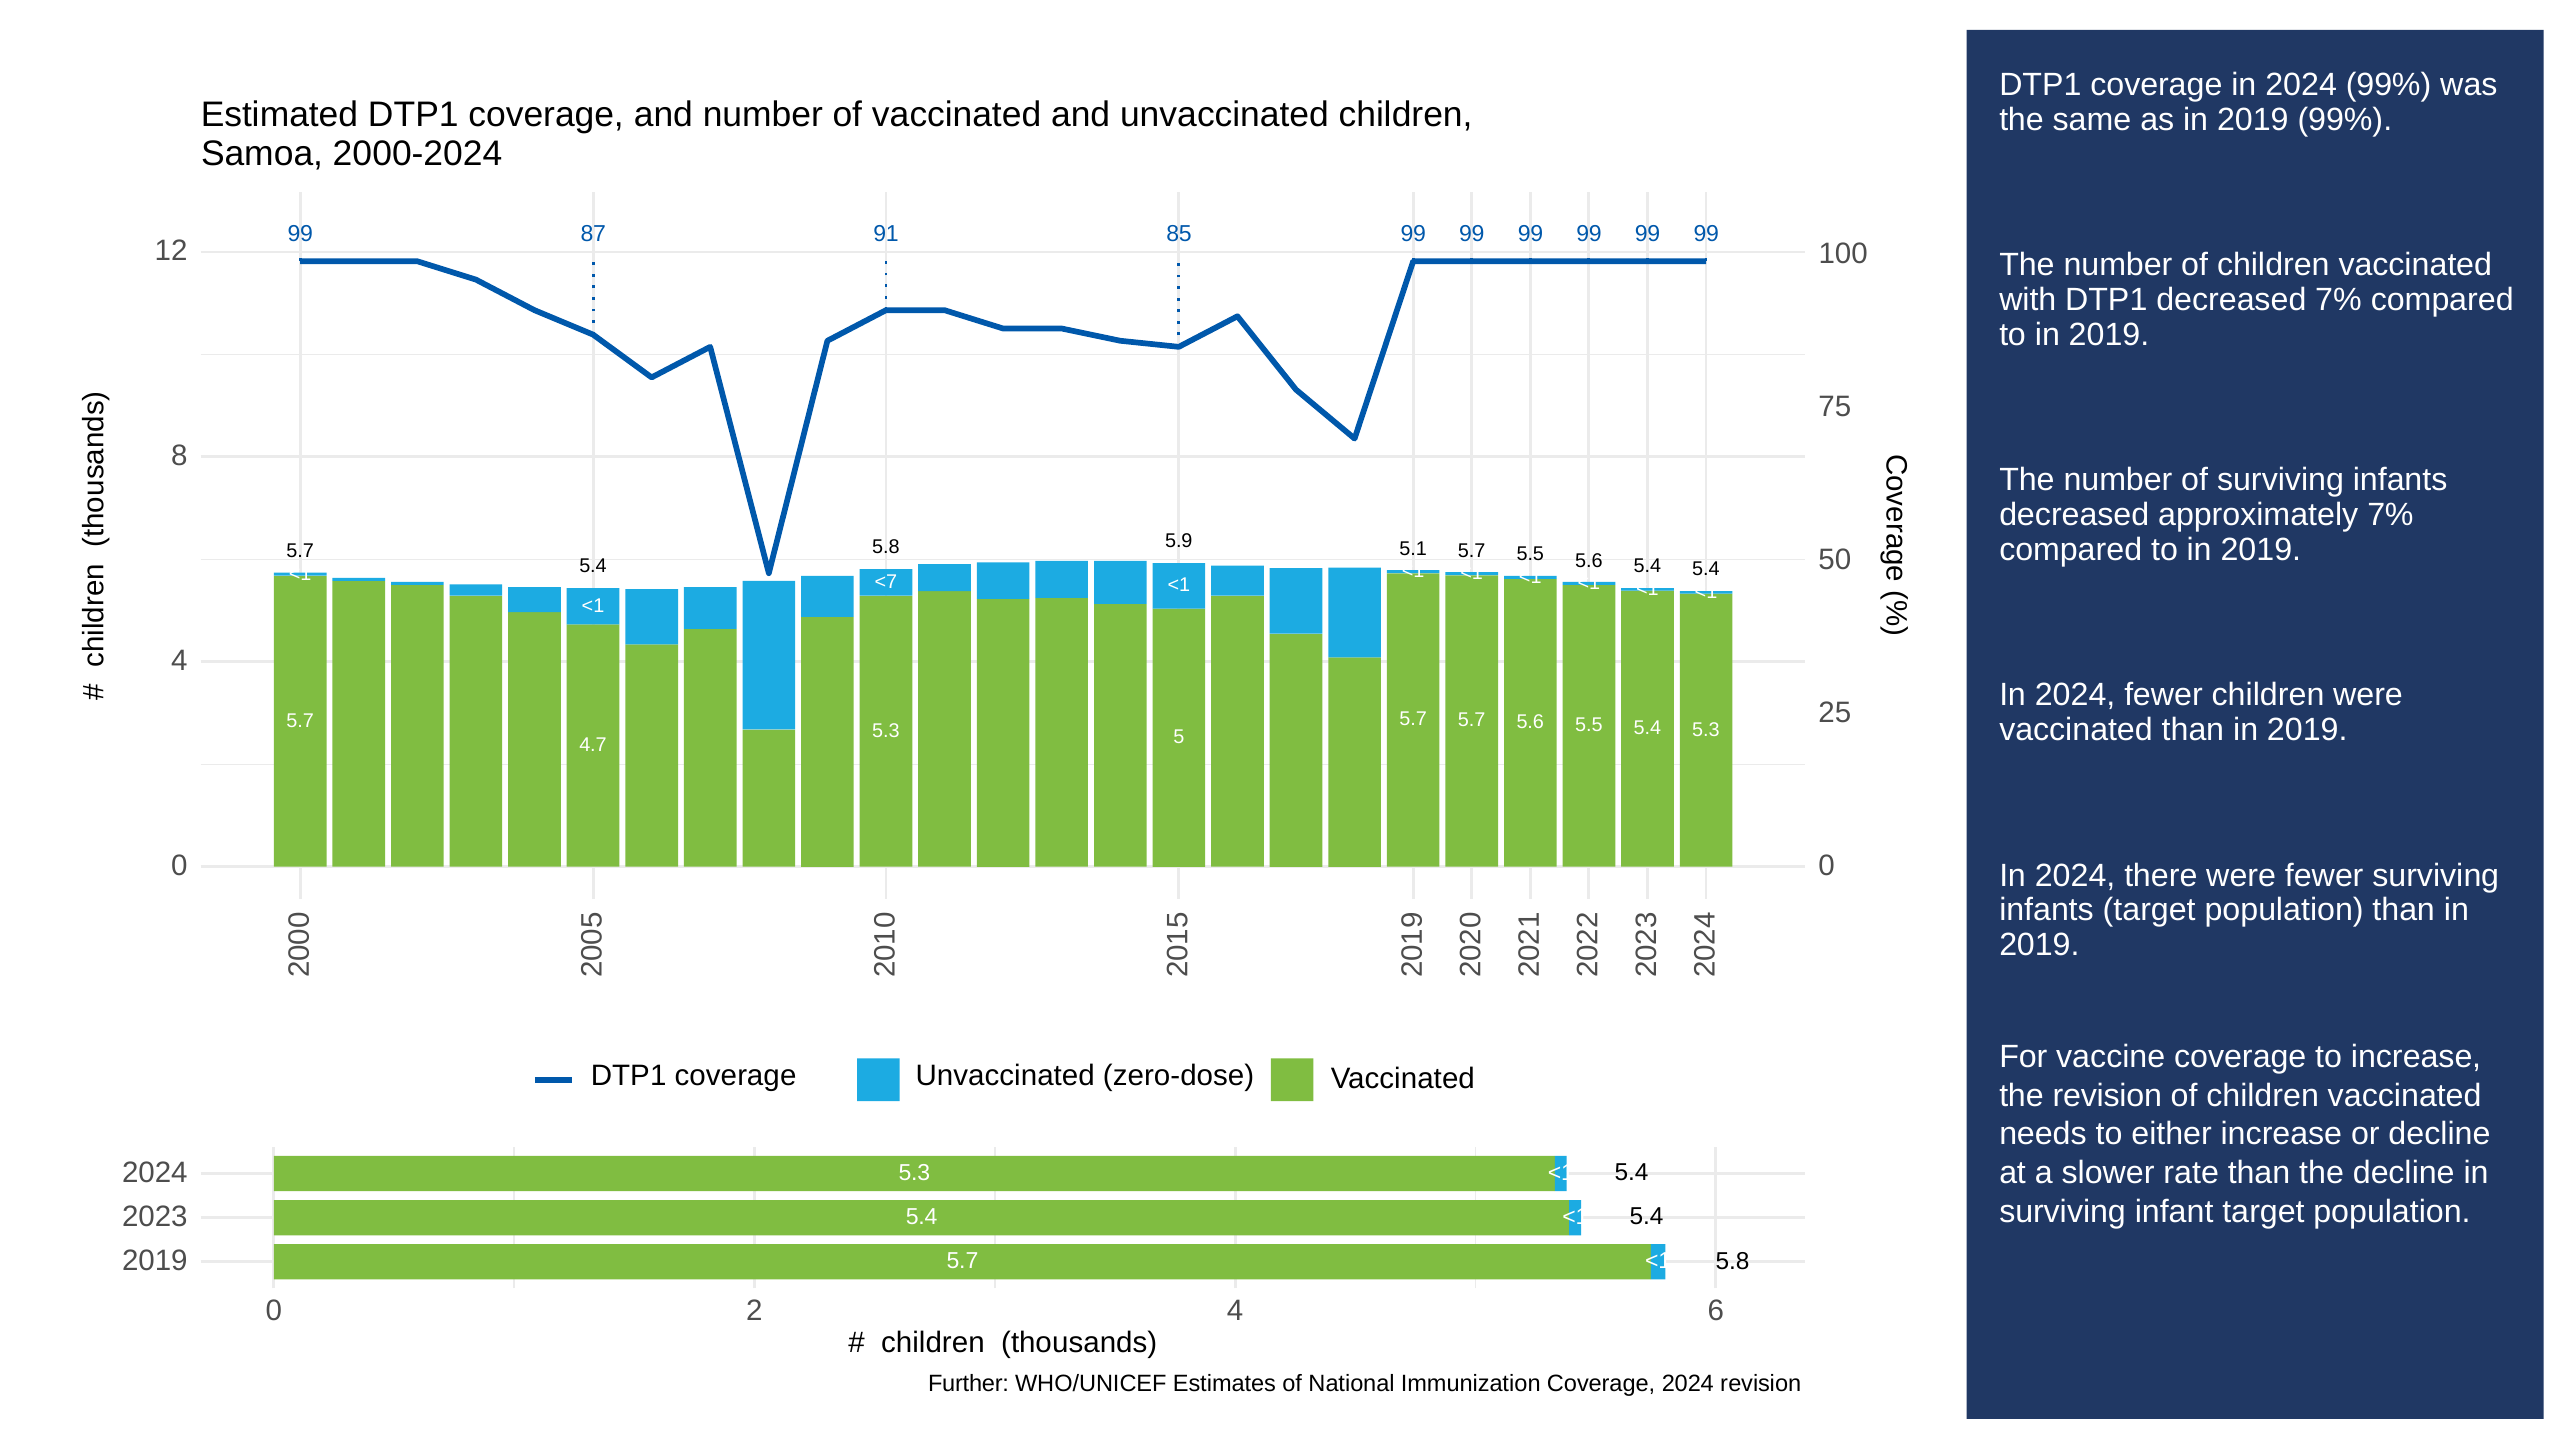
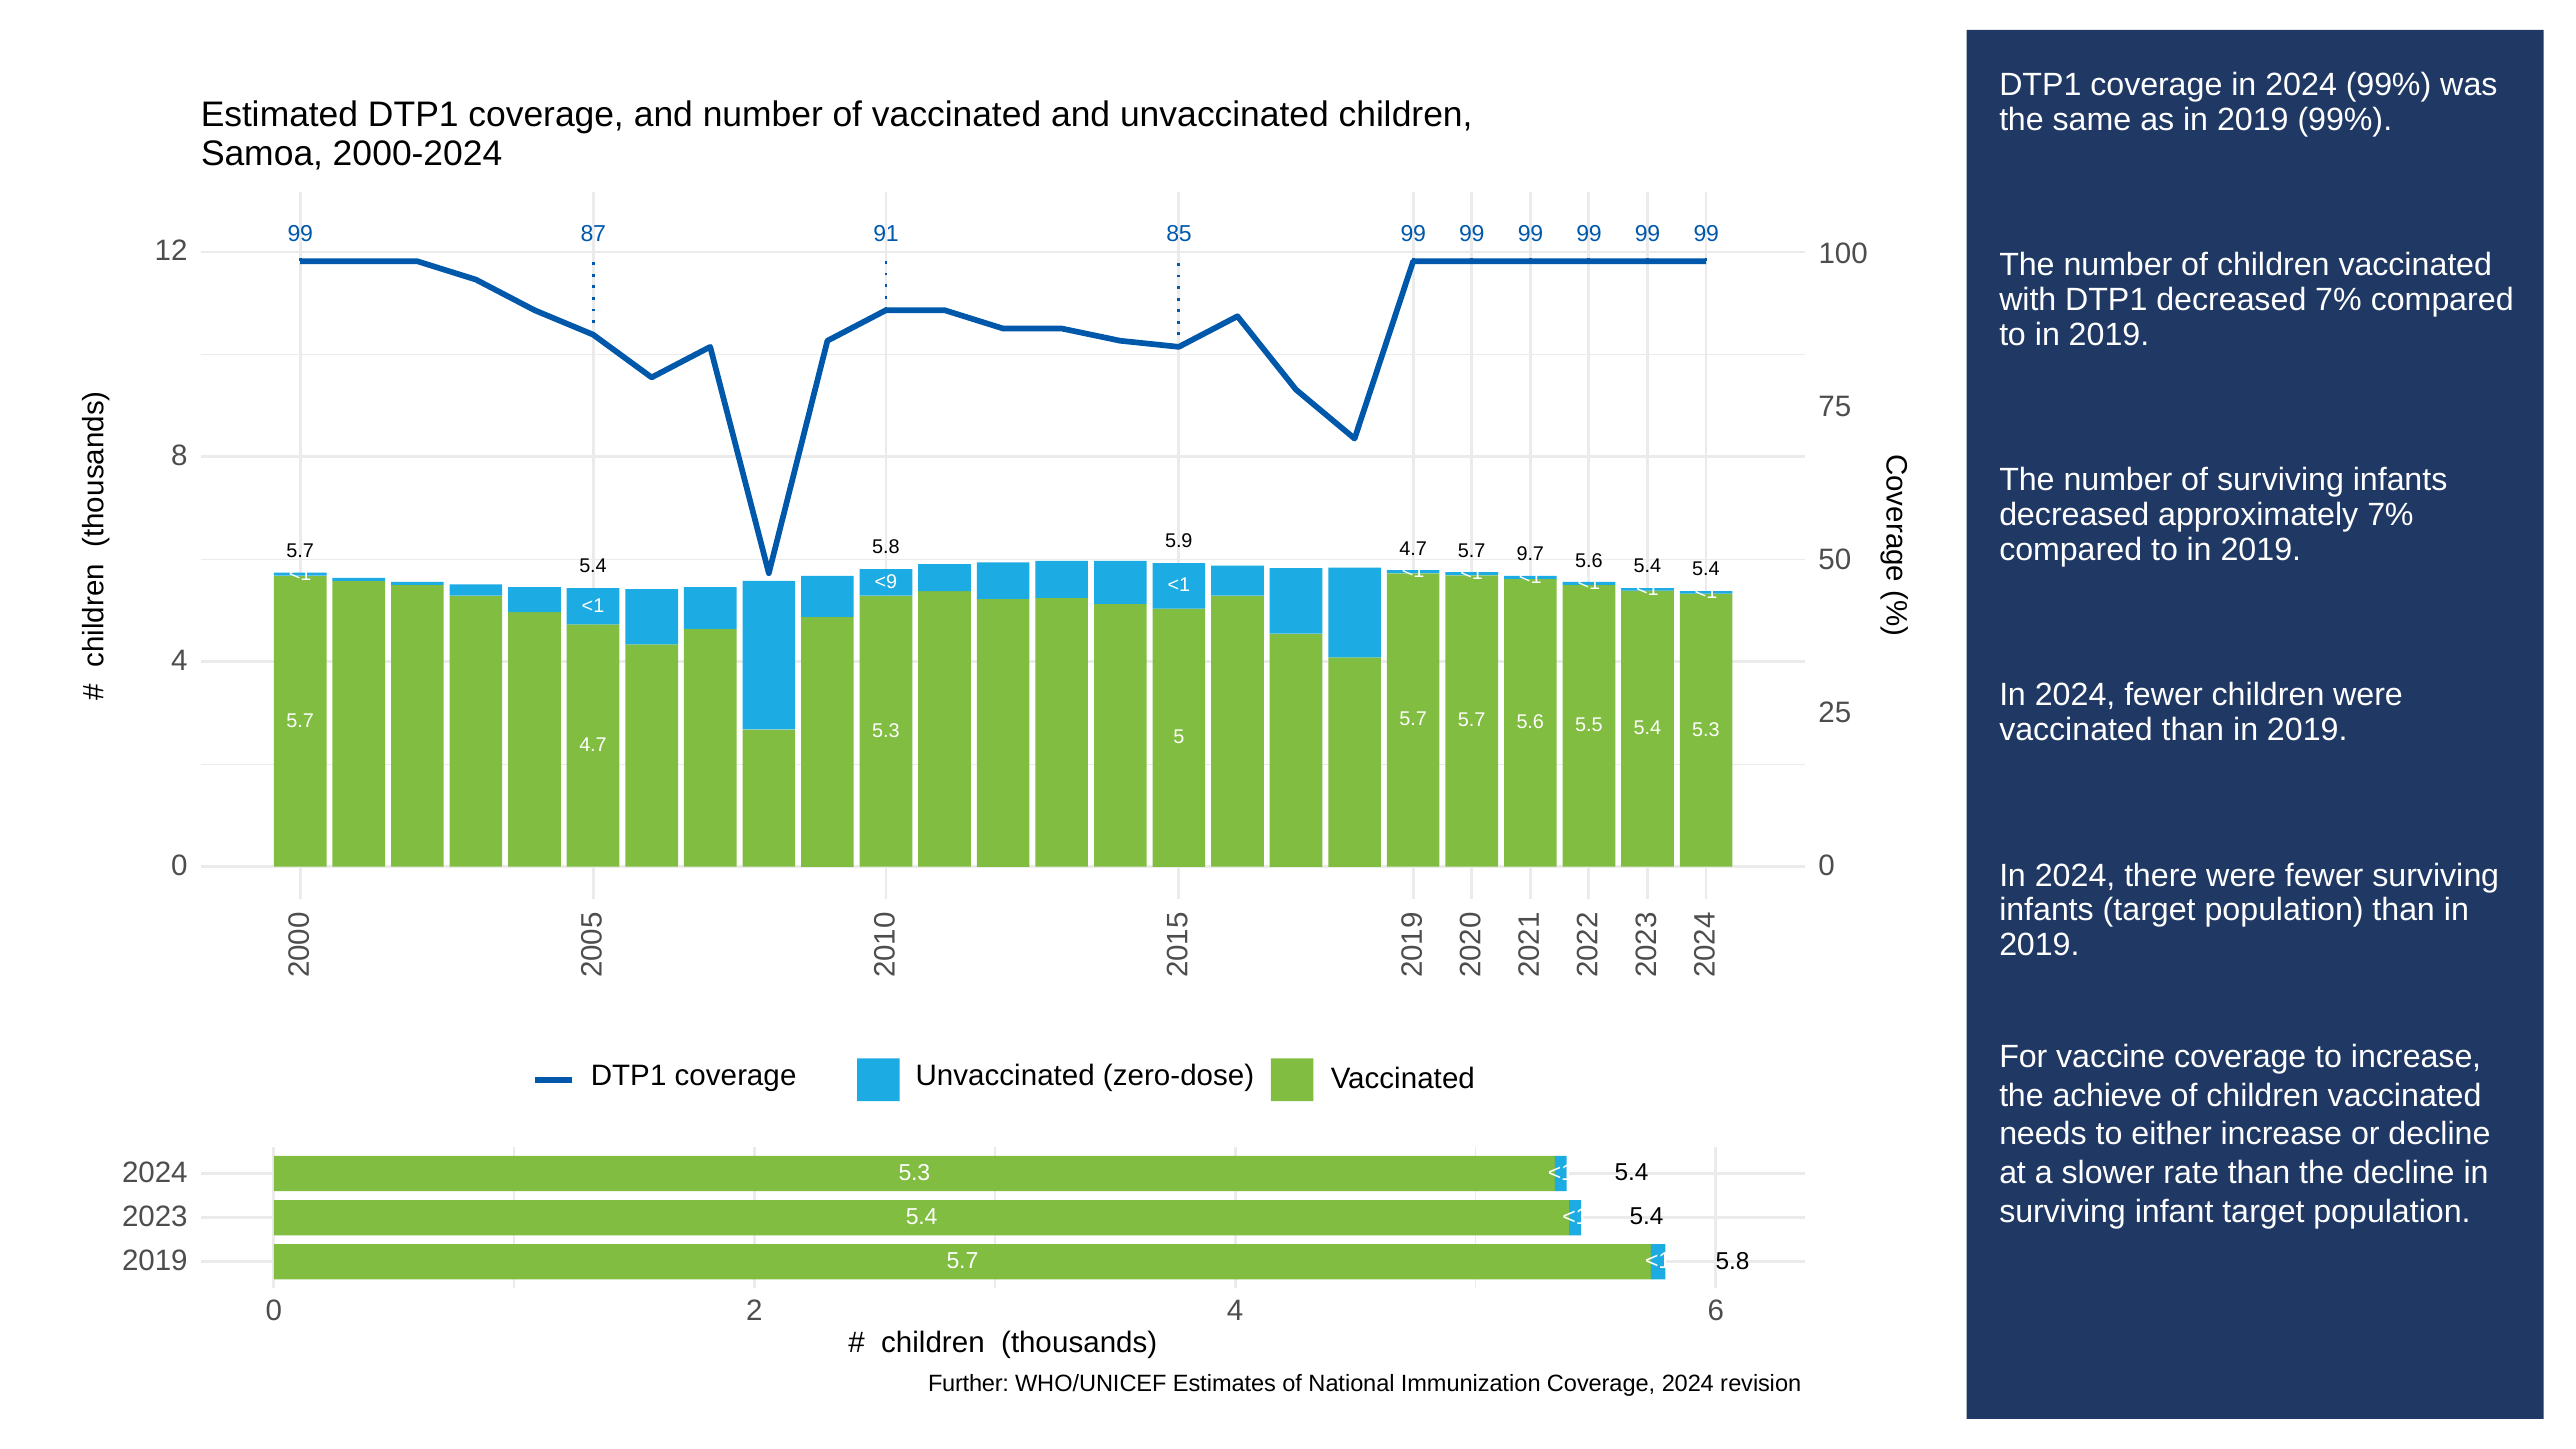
5.9 5.1: 5.1 -> 4.7 (1413, 549)
5.7 5.5: 5.5 -> 9.7 (1530, 554)
<7: <7 -> <9 (886, 582)
the revision: revision -> achieve (2107, 1096)
